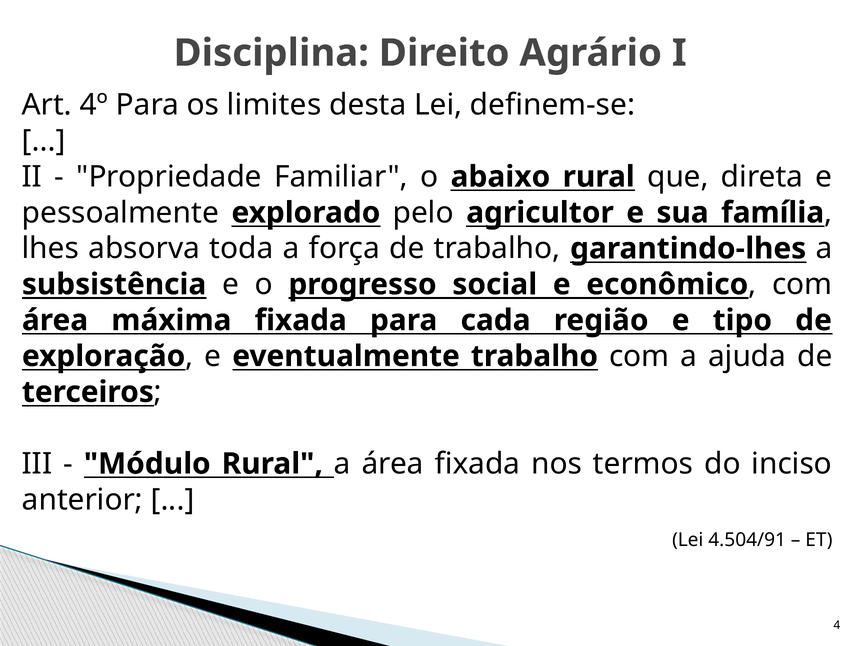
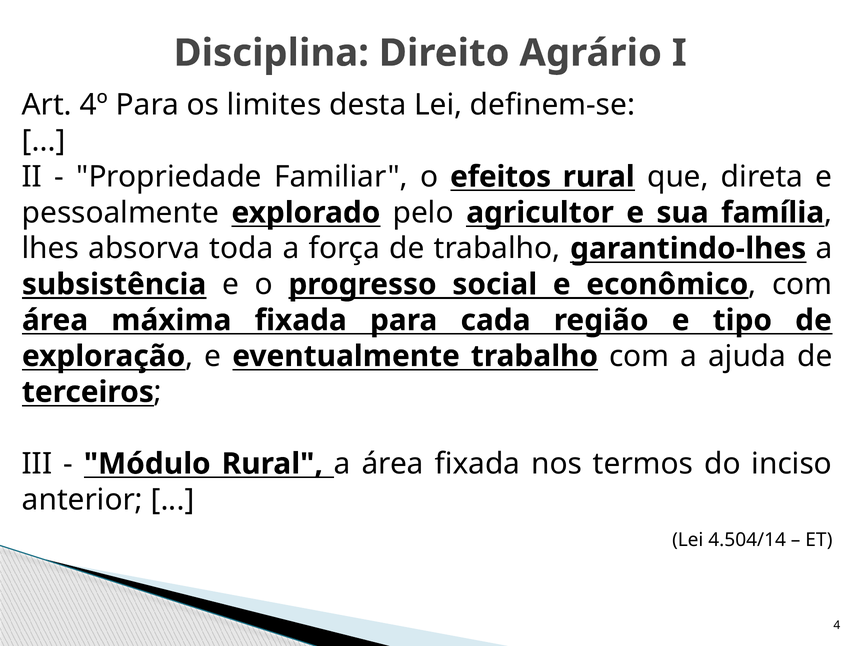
abaixo: abaixo -> efeitos (501, 177)
4.504/91: 4.504/91 -> 4.504/14 (747, 540)
